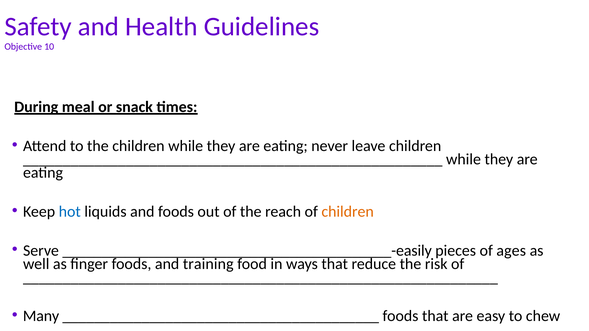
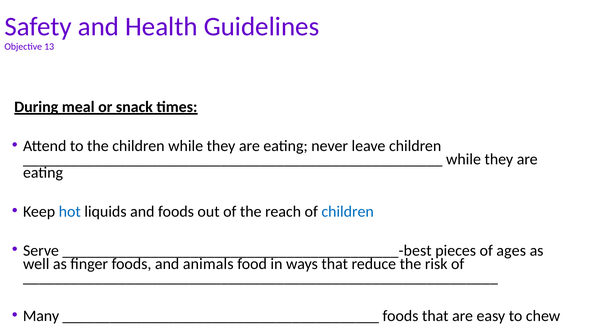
10: 10 -> 13 (49, 47)
children colour: orange -> blue (348, 212)
__________________________________________-easily: __________________________________________-easily -> __________________________________________-best (247, 251)
training: training -> animals (208, 264)
